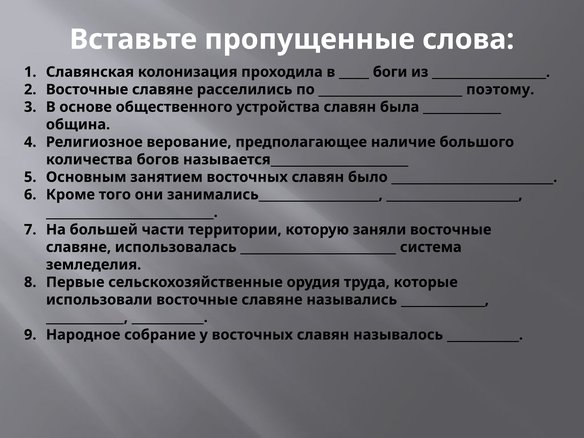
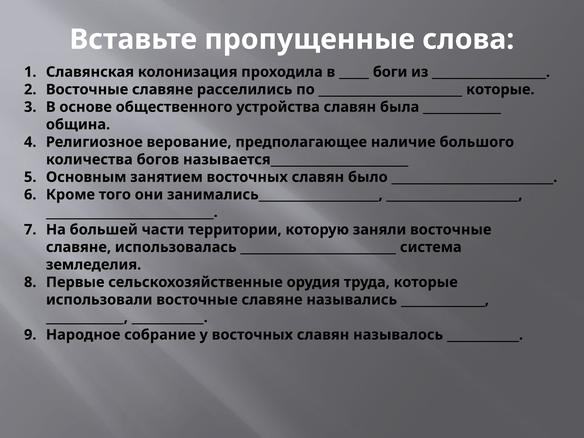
поэтому: поэтому -> которые (500, 89)
